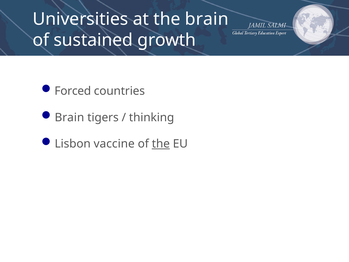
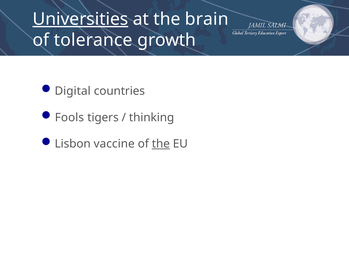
Universities underline: none -> present (80, 19)
sustained: sustained -> tolerance (93, 40)
Forced: Forced -> Digital (73, 91)
Brain: Brain -> Fools (69, 117)
